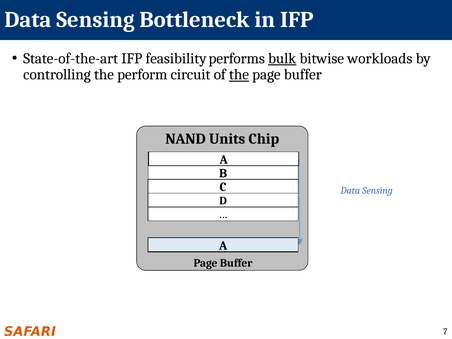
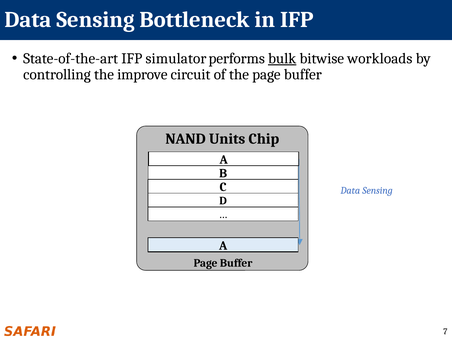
feasibility: feasibility -> simulator (176, 58)
perform: perform -> improve (142, 75)
the underline: present -> none (239, 75)
